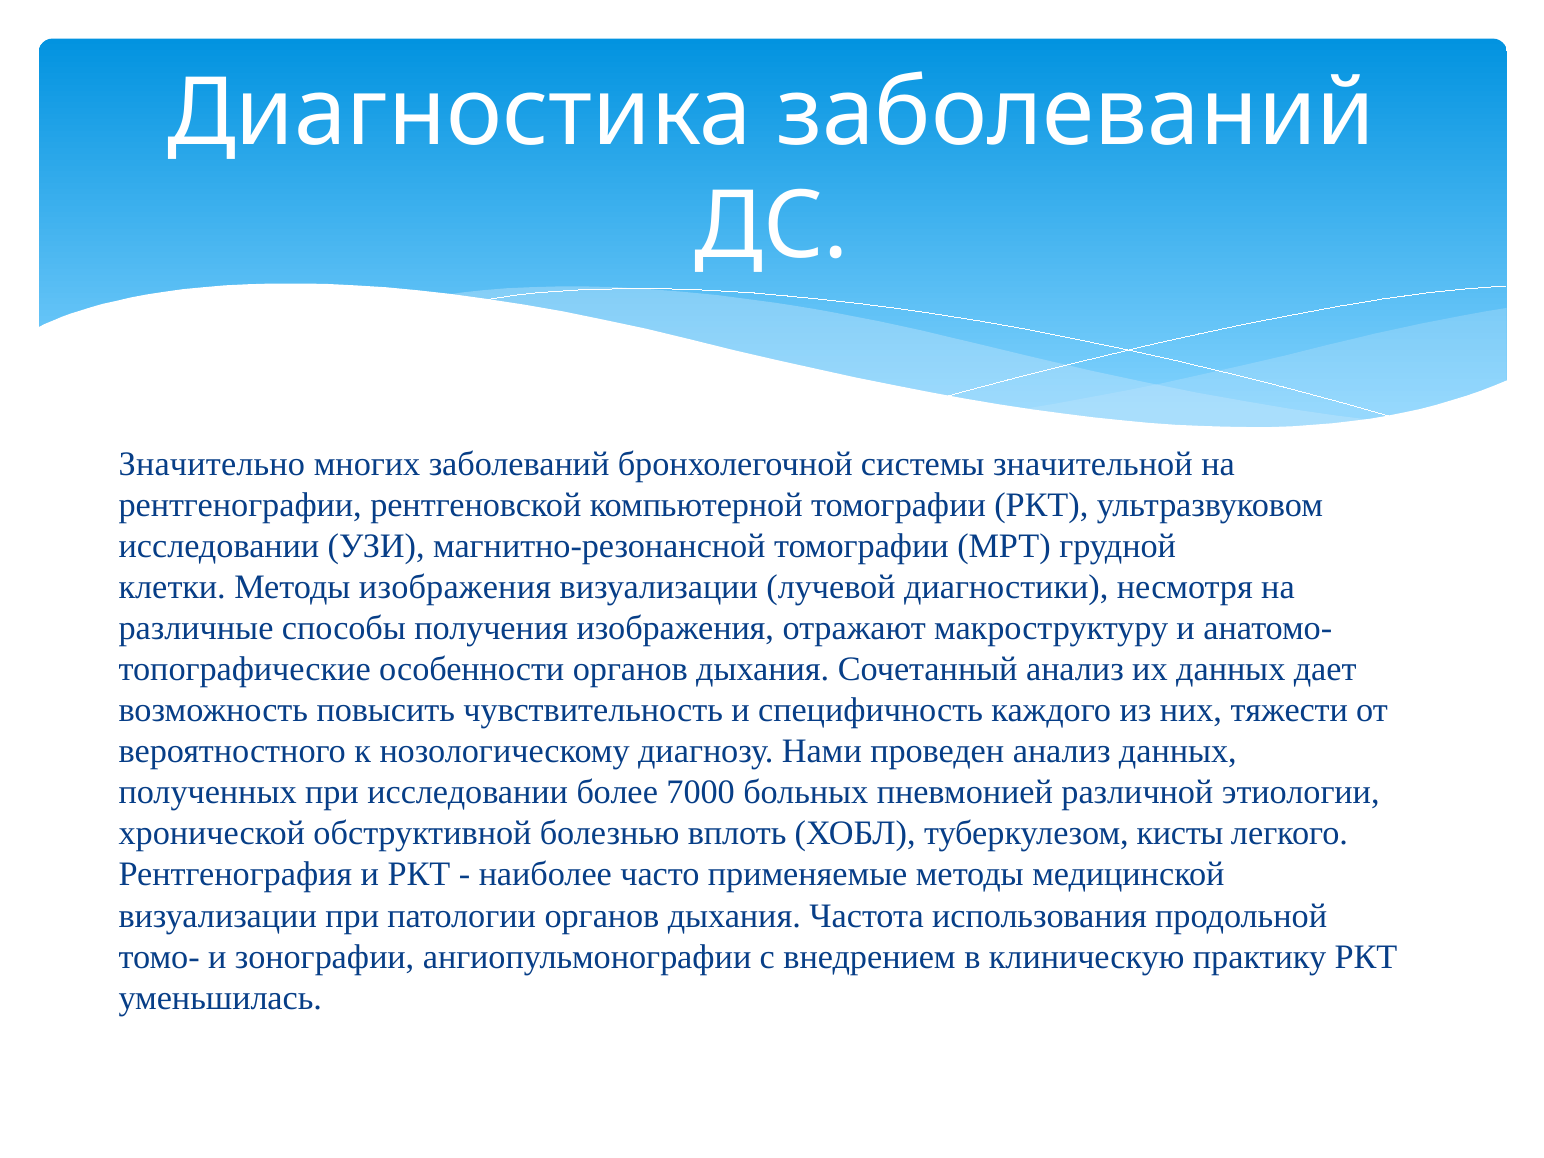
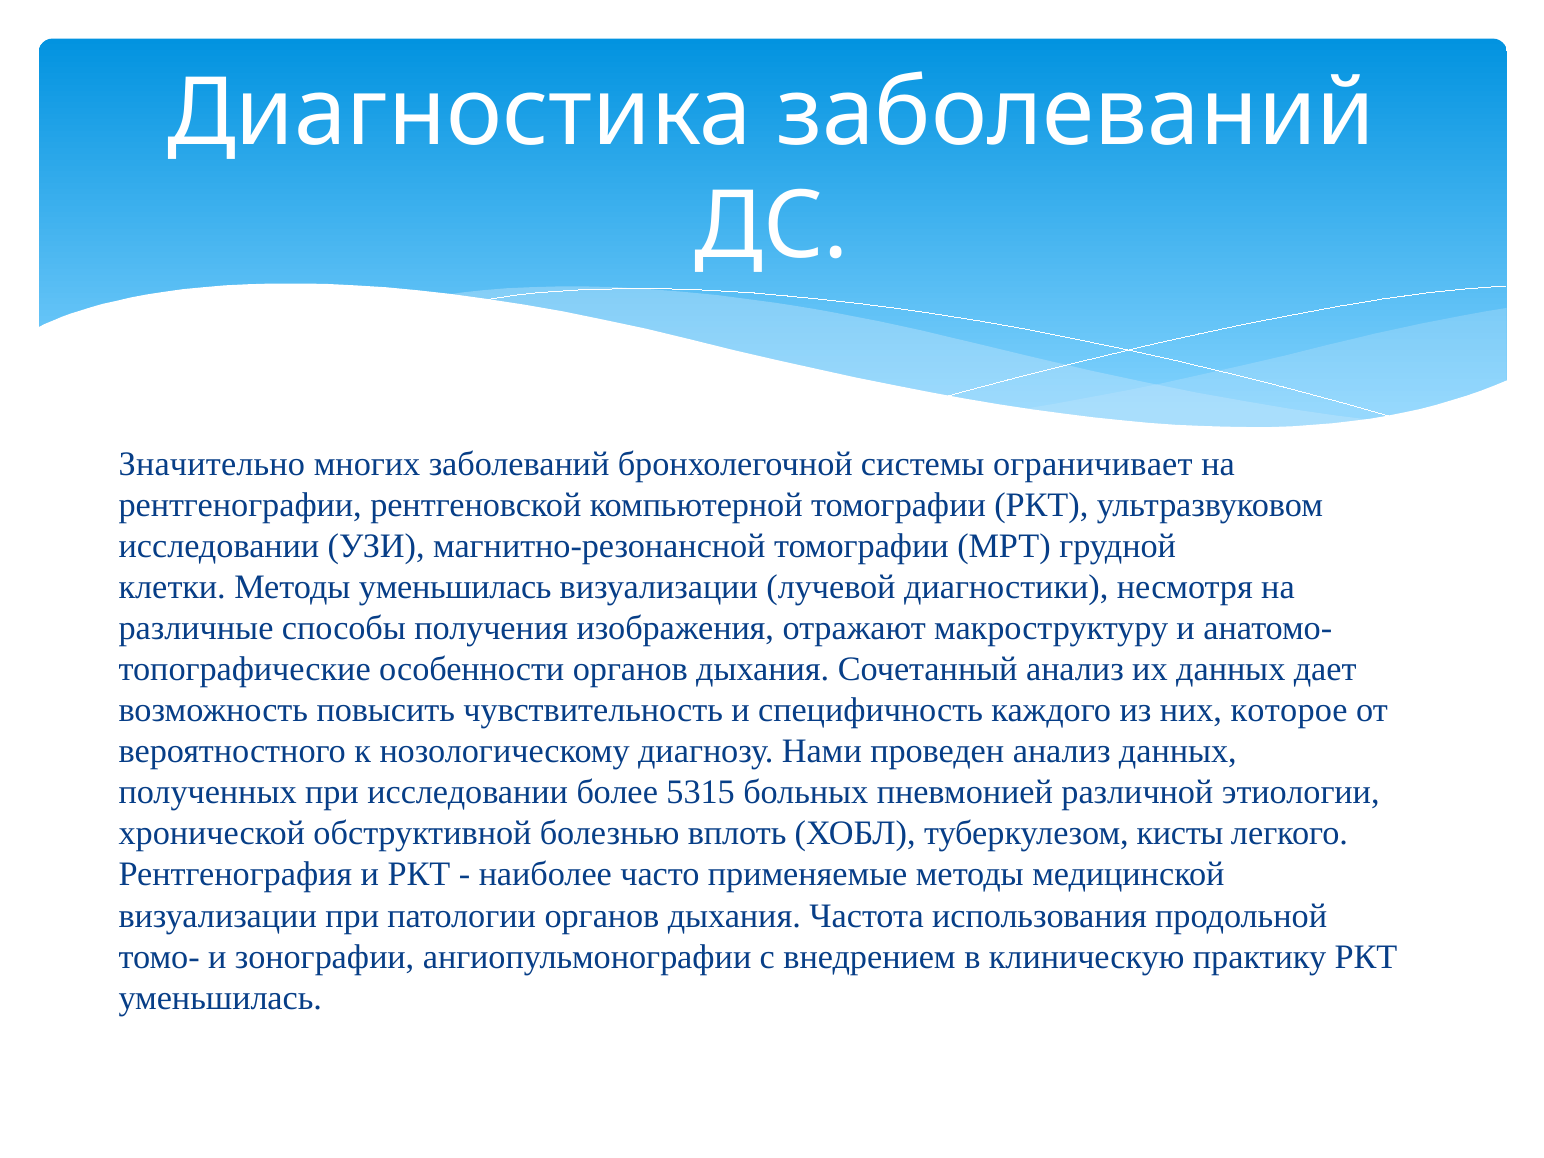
значительной: значительной -> ограничивает (1093, 464)
Методы изображения: изображения -> уменьшилась (455, 587)
тяжести: тяжести -> которое (1289, 710)
7000: 7000 -> 5315 (701, 792)
